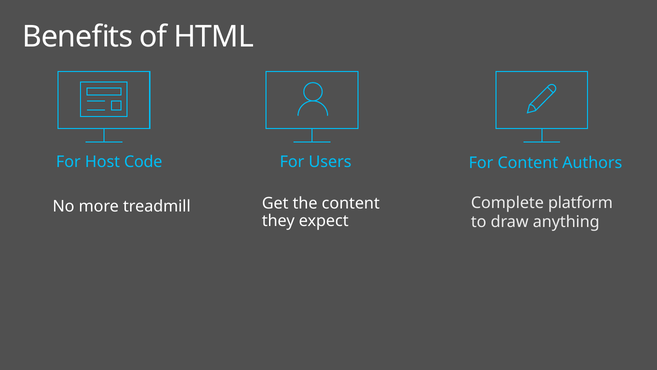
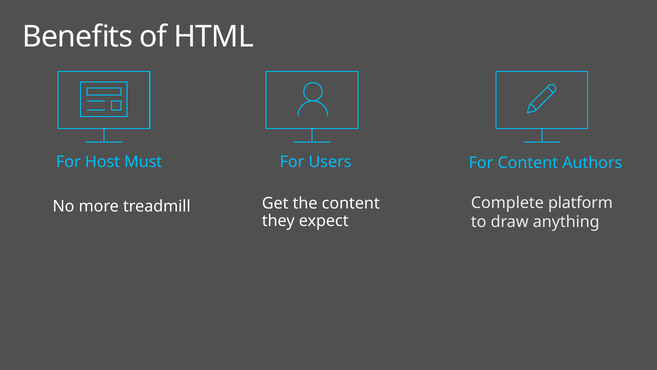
Code: Code -> Must (143, 162)
